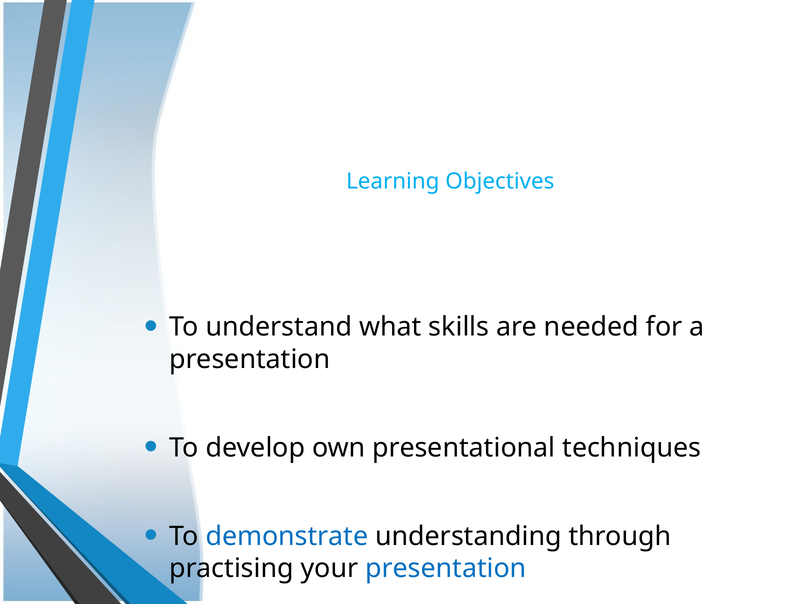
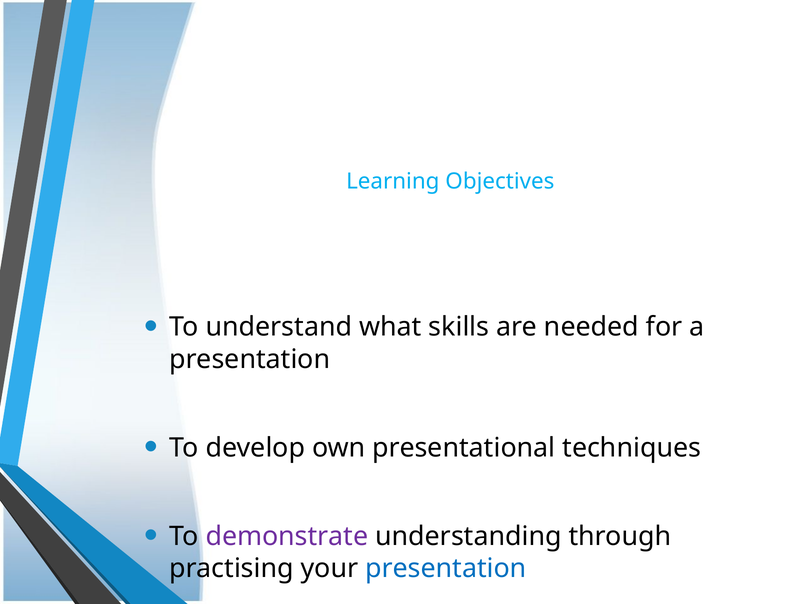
demonstrate colour: blue -> purple (287, 536)
